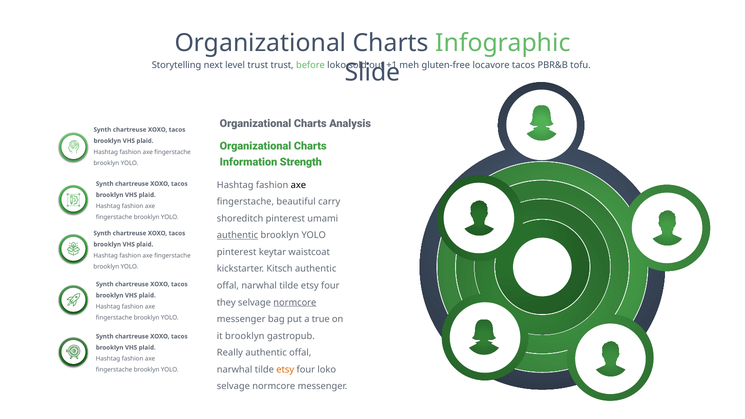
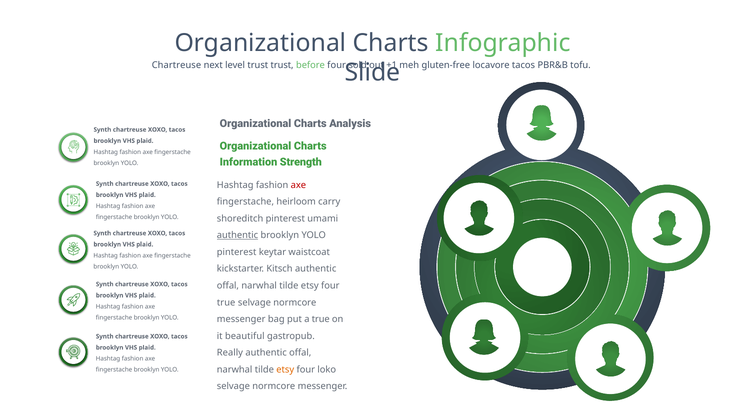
Storytelling: Storytelling -> Chartreuse (176, 65)
before loko: loko -> four (337, 65)
axe colour: black -> red (298, 185)
beautiful: beautiful -> heirloom (296, 202)
they: they -> true (226, 302)
normcore underline: present -> none (295, 302)
it brooklyn: brooklyn -> beautiful (245, 336)
